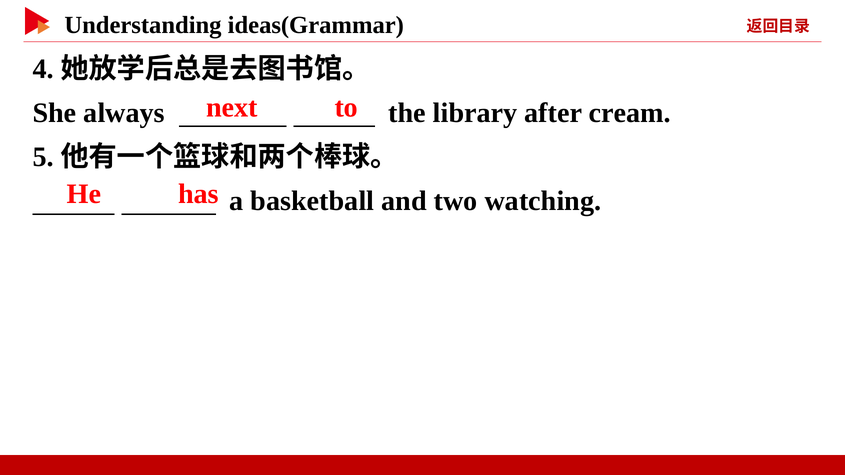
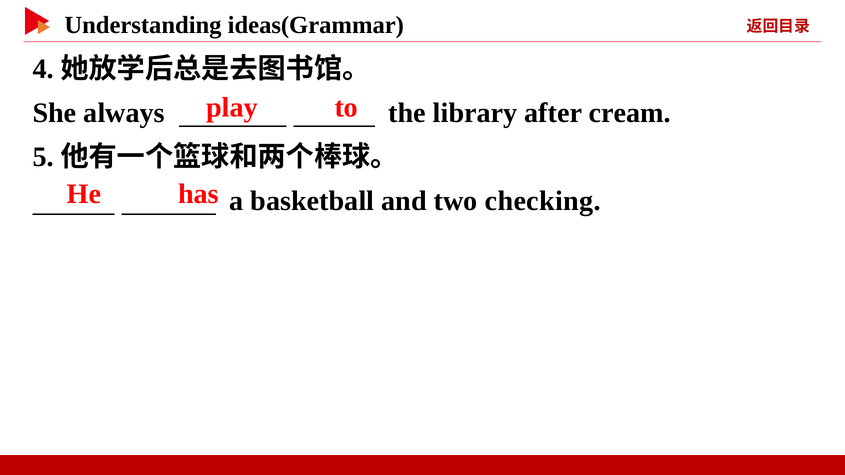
next: next -> play (232, 108)
watching: watching -> checking (543, 201)
